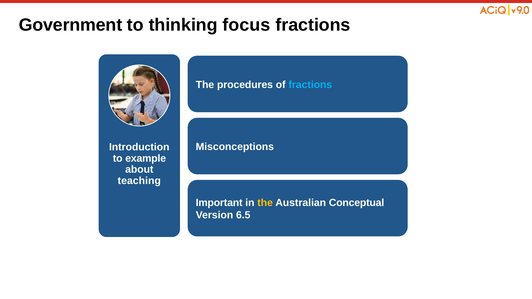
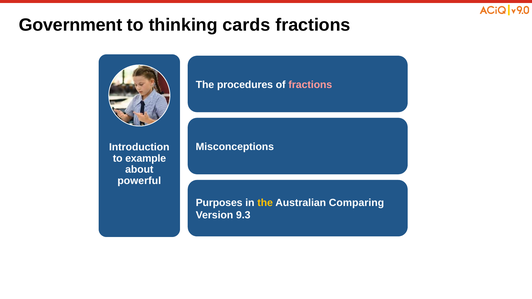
focus: focus -> cards (247, 25)
fractions colour: light blue -> pink (310, 85)
teaching: teaching -> powerful (139, 181)
Important: Important -> Purposes (219, 203)
Conceptual: Conceptual -> Comparing (356, 203)
6.5: 6.5 -> 9.3 (243, 215)
